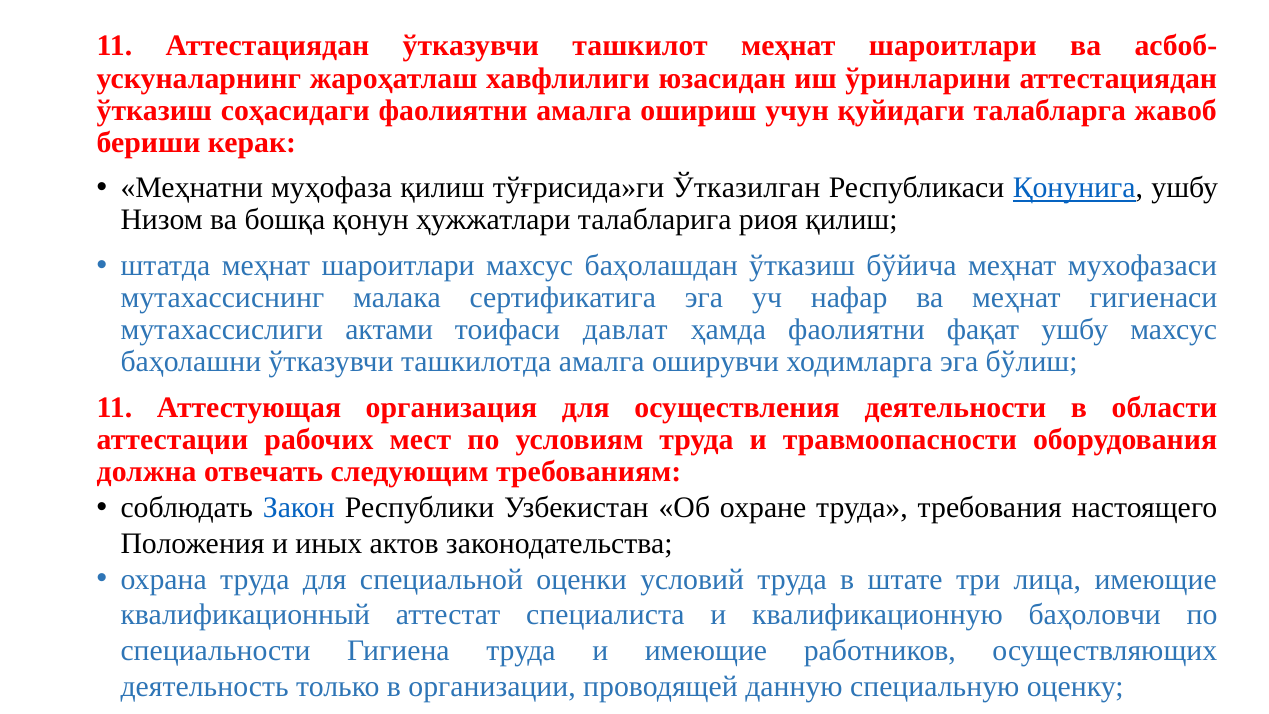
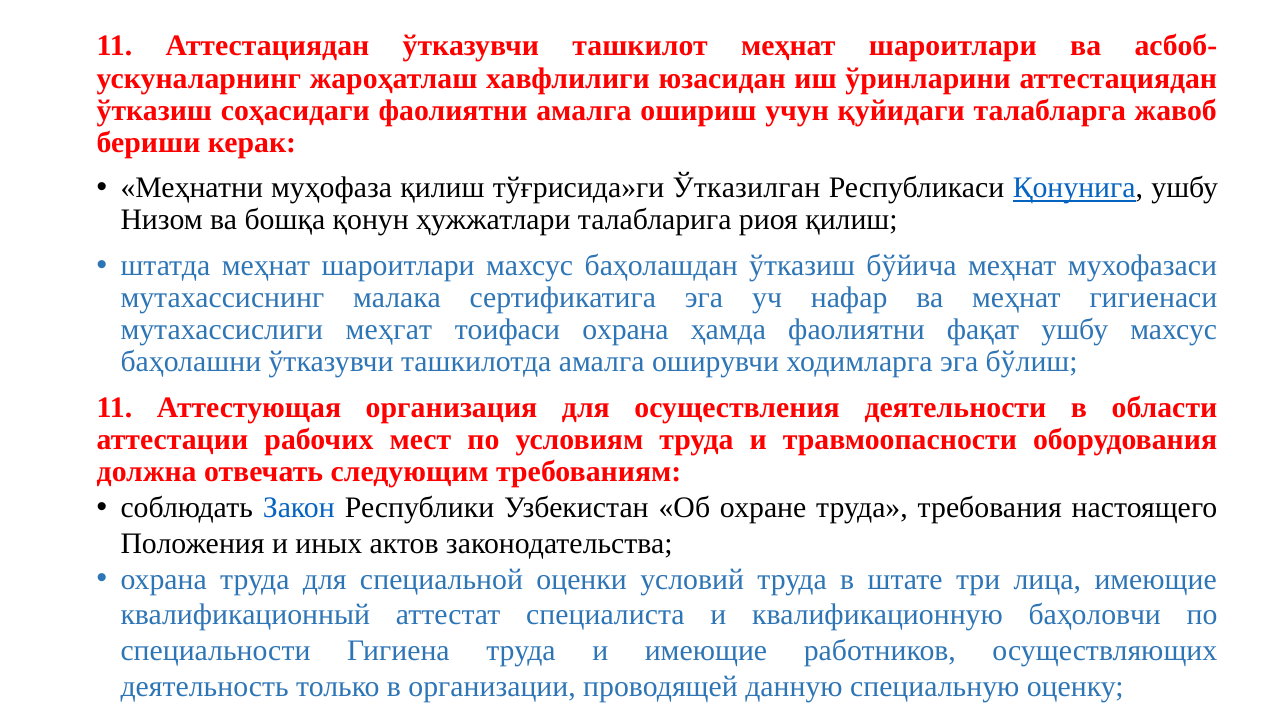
актами: актами -> меҳгат (389, 330)
тоифаси давлат: давлат -> охрана (626, 330)
